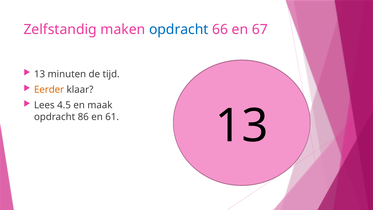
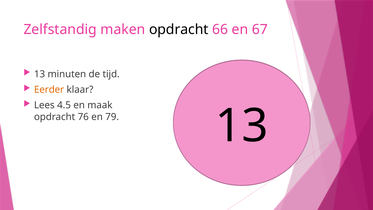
opdracht colour: blue -> black (179, 29)
86: 86 -> 76 (83, 117)
61: 61 -> 79 (112, 117)
